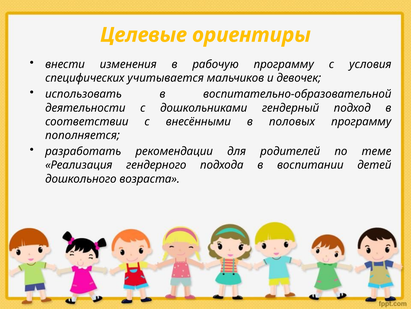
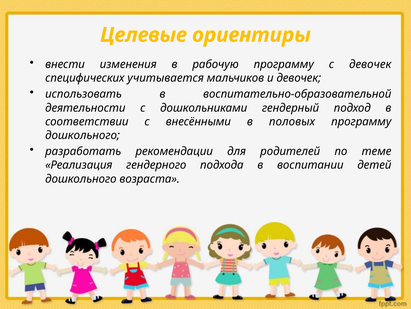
с условия: условия -> девочек (370, 64)
пополняется: пополняется -> дошкольного (83, 135)
